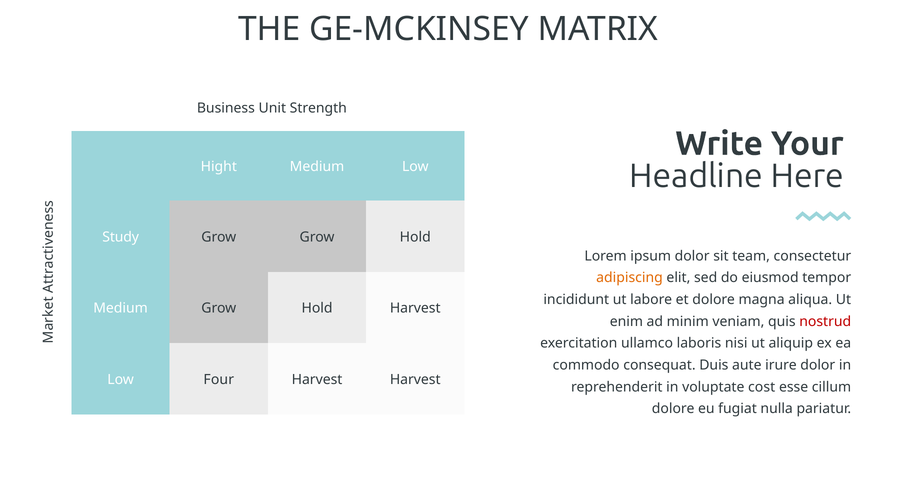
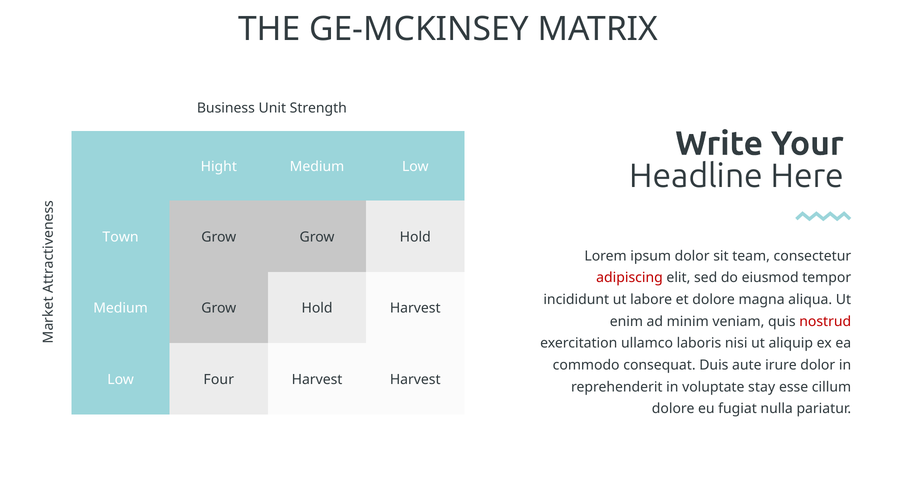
Study: Study -> Town (121, 237)
adipiscing colour: orange -> red (630, 278)
cost: cost -> stay (762, 387)
